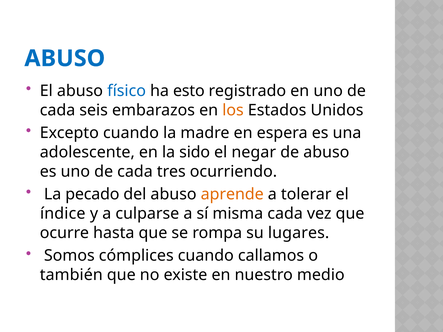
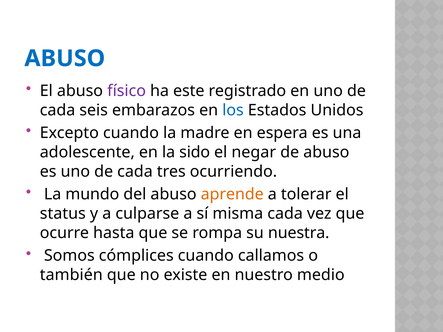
físico colour: blue -> purple (127, 91)
esto: esto -> este (189, 91)
los colour: orange -> blue (233, 110)
pecado: pecado -> mundo (92, 194)
índice: índice -> status (63, 214)
lugares: lugares -> nuestra (299, 233)
